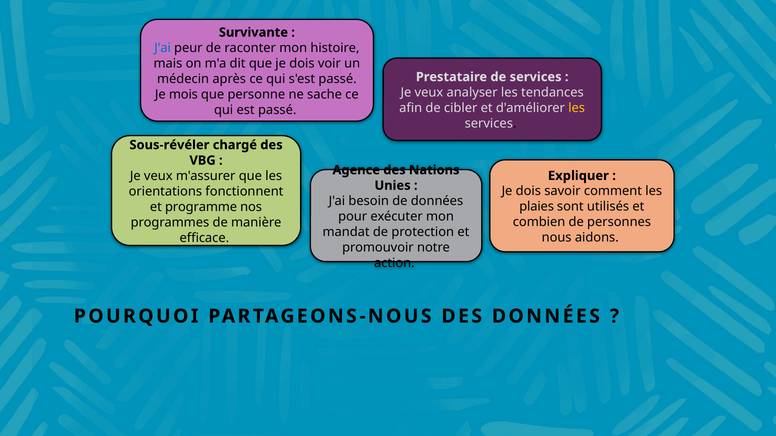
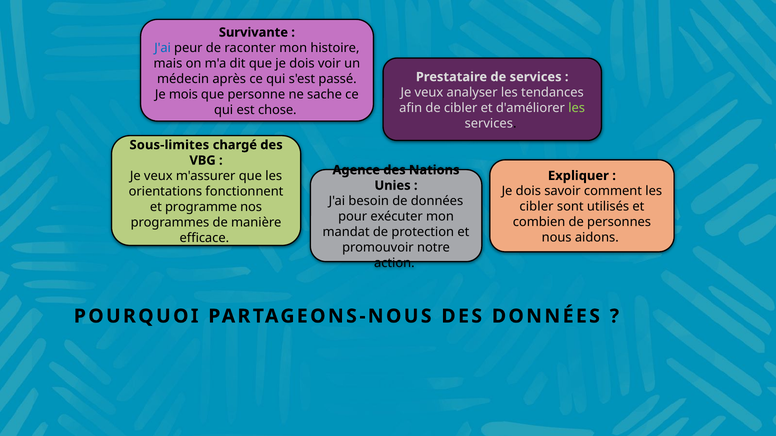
les colour: yellow -> light green (577, 108)
est passé: passé -> chose (277, 110)
Sous-révéler: Sous-révéler -> Sous-limites (169, 145)
plaies: plaies -> cibler (536, 207)
